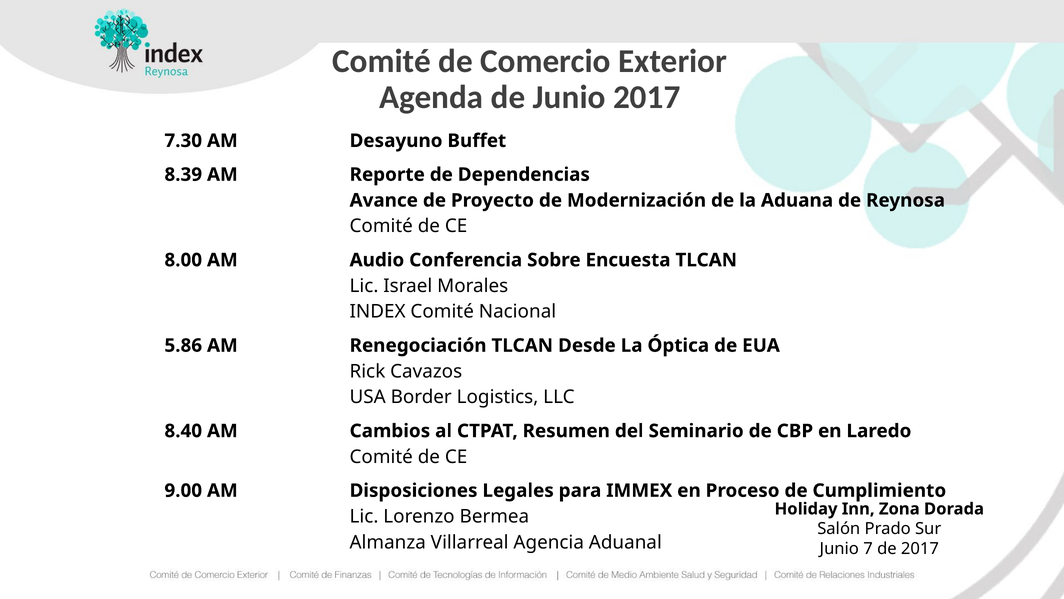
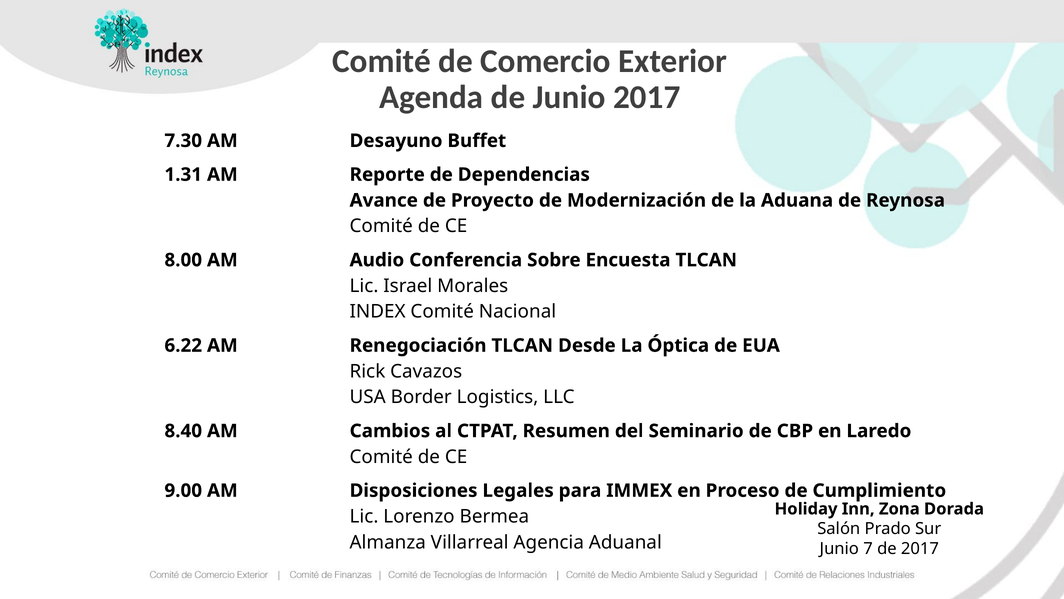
8.39: 8.39 -> 1.31 (183, 174)
5.86: 5.86 -> 6.22 (183, 345)
